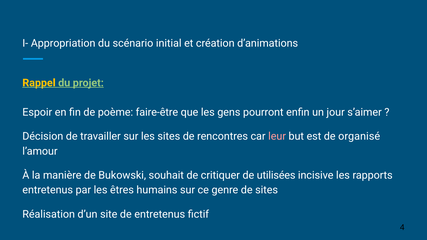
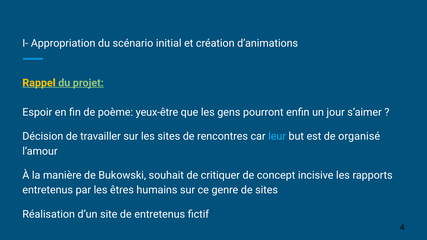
faire-être: faire-être -> yeux-être (157, 112)
leur colour: pink -> light blue (277, 137)
utilisées: utilisées -> concept (276, 175)
